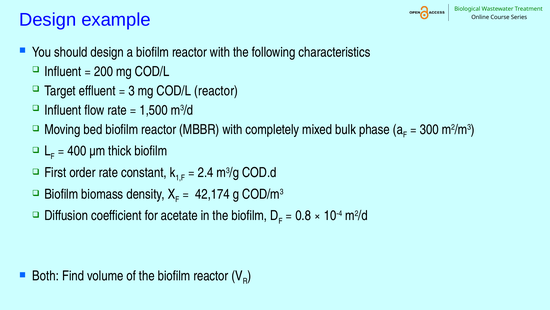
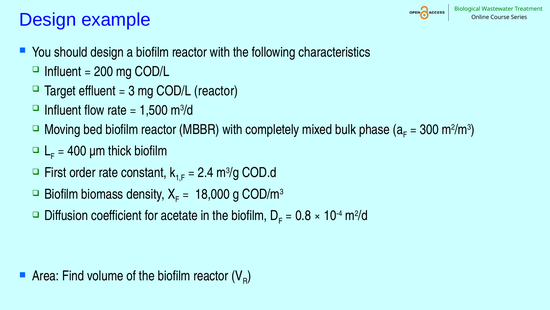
42,174: 42,174 -> 18,000 (212, 194)
Both: Both -> Area (46, 275)
